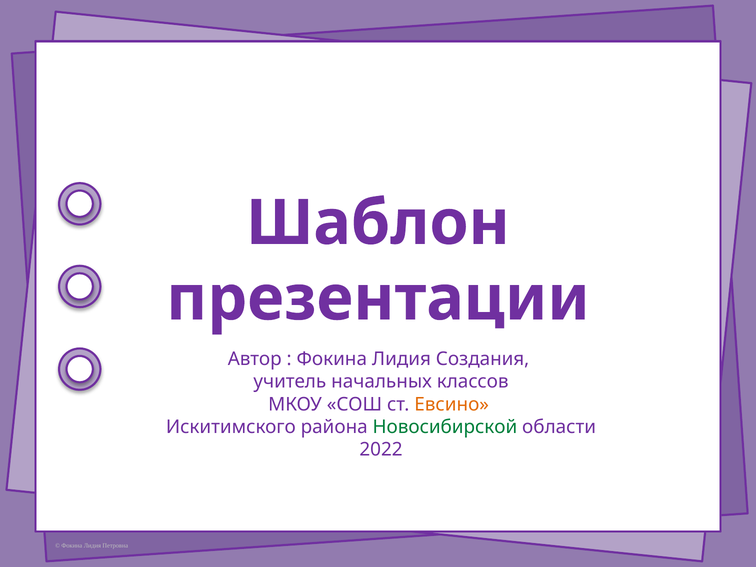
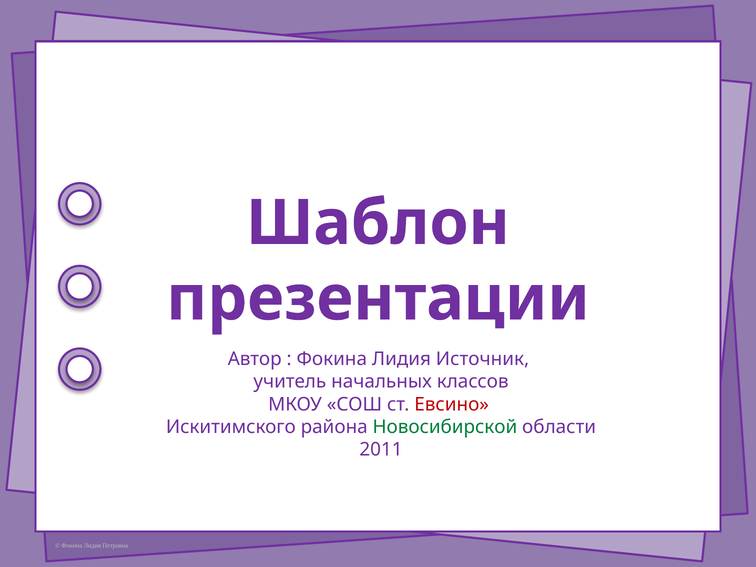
Создания: Создания -> Источник (483, 359)
Евсино colour: orange -> red (452, 404)
2022: 2022 -> 2011 (381, 450)
